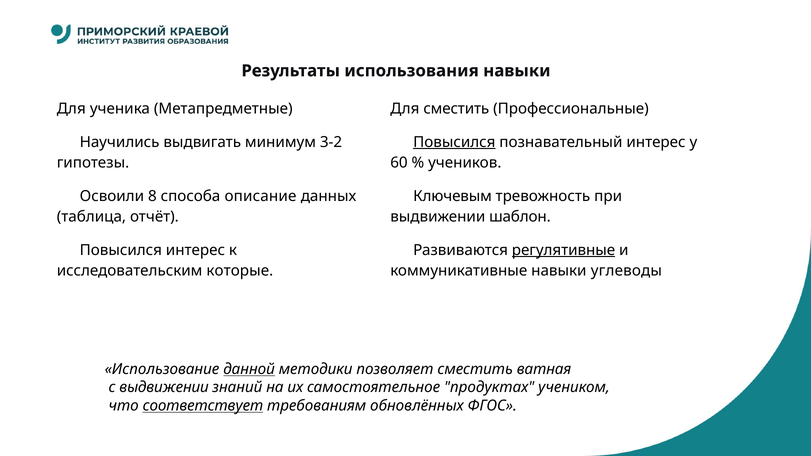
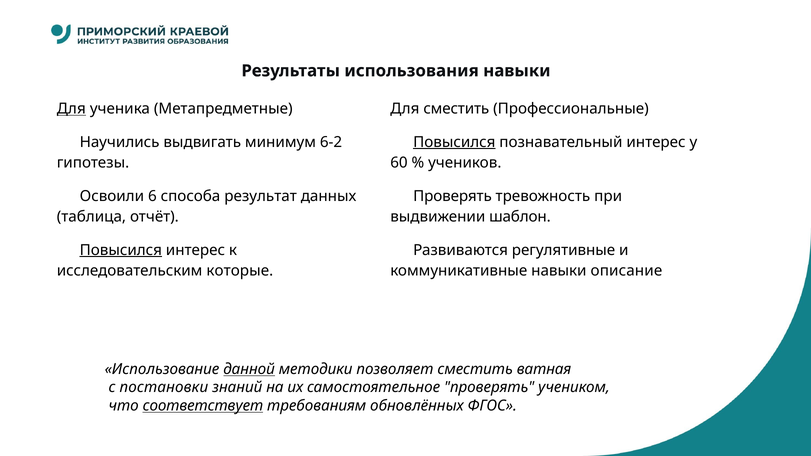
Для underline: none -> present (71, 109)
3-2: 3-2 -> 6-2 (331, 142)
8: 8 -> 6 (152, 196)
описание: описание -> результат (261, 196)
Ключевым: Ключевым -> Проверять (453, 196)
Повысился underline: none -> present (121, 250)
регулятивные underline: present -> none (563, 250)
углеводы: углеводы -> описание (626, 271)
с выдвижении: выдвижении -> постановки (164, 388)
самостоятельное продуктах: продуктах -> проверять (489, 388)
